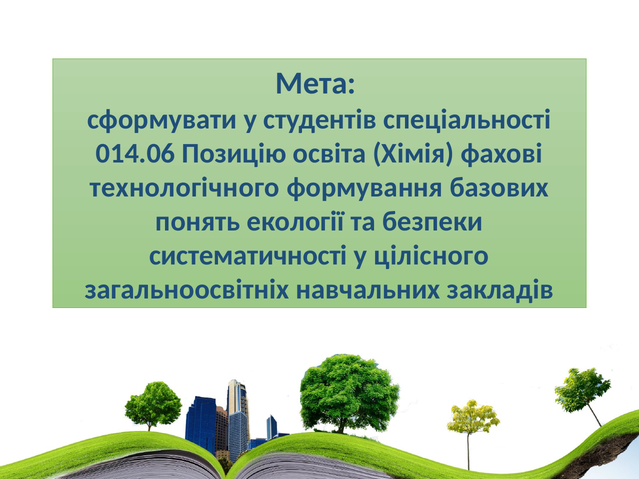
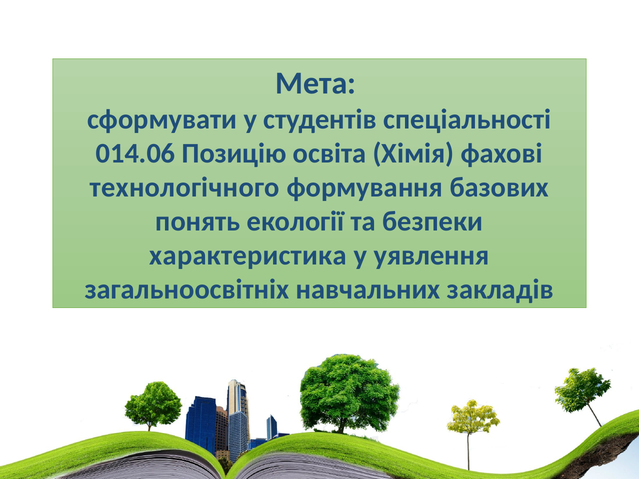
систематичності: систематичності -> характеристика (248, 256)
цілісного: цілісного -> уявлення (432, 256)
